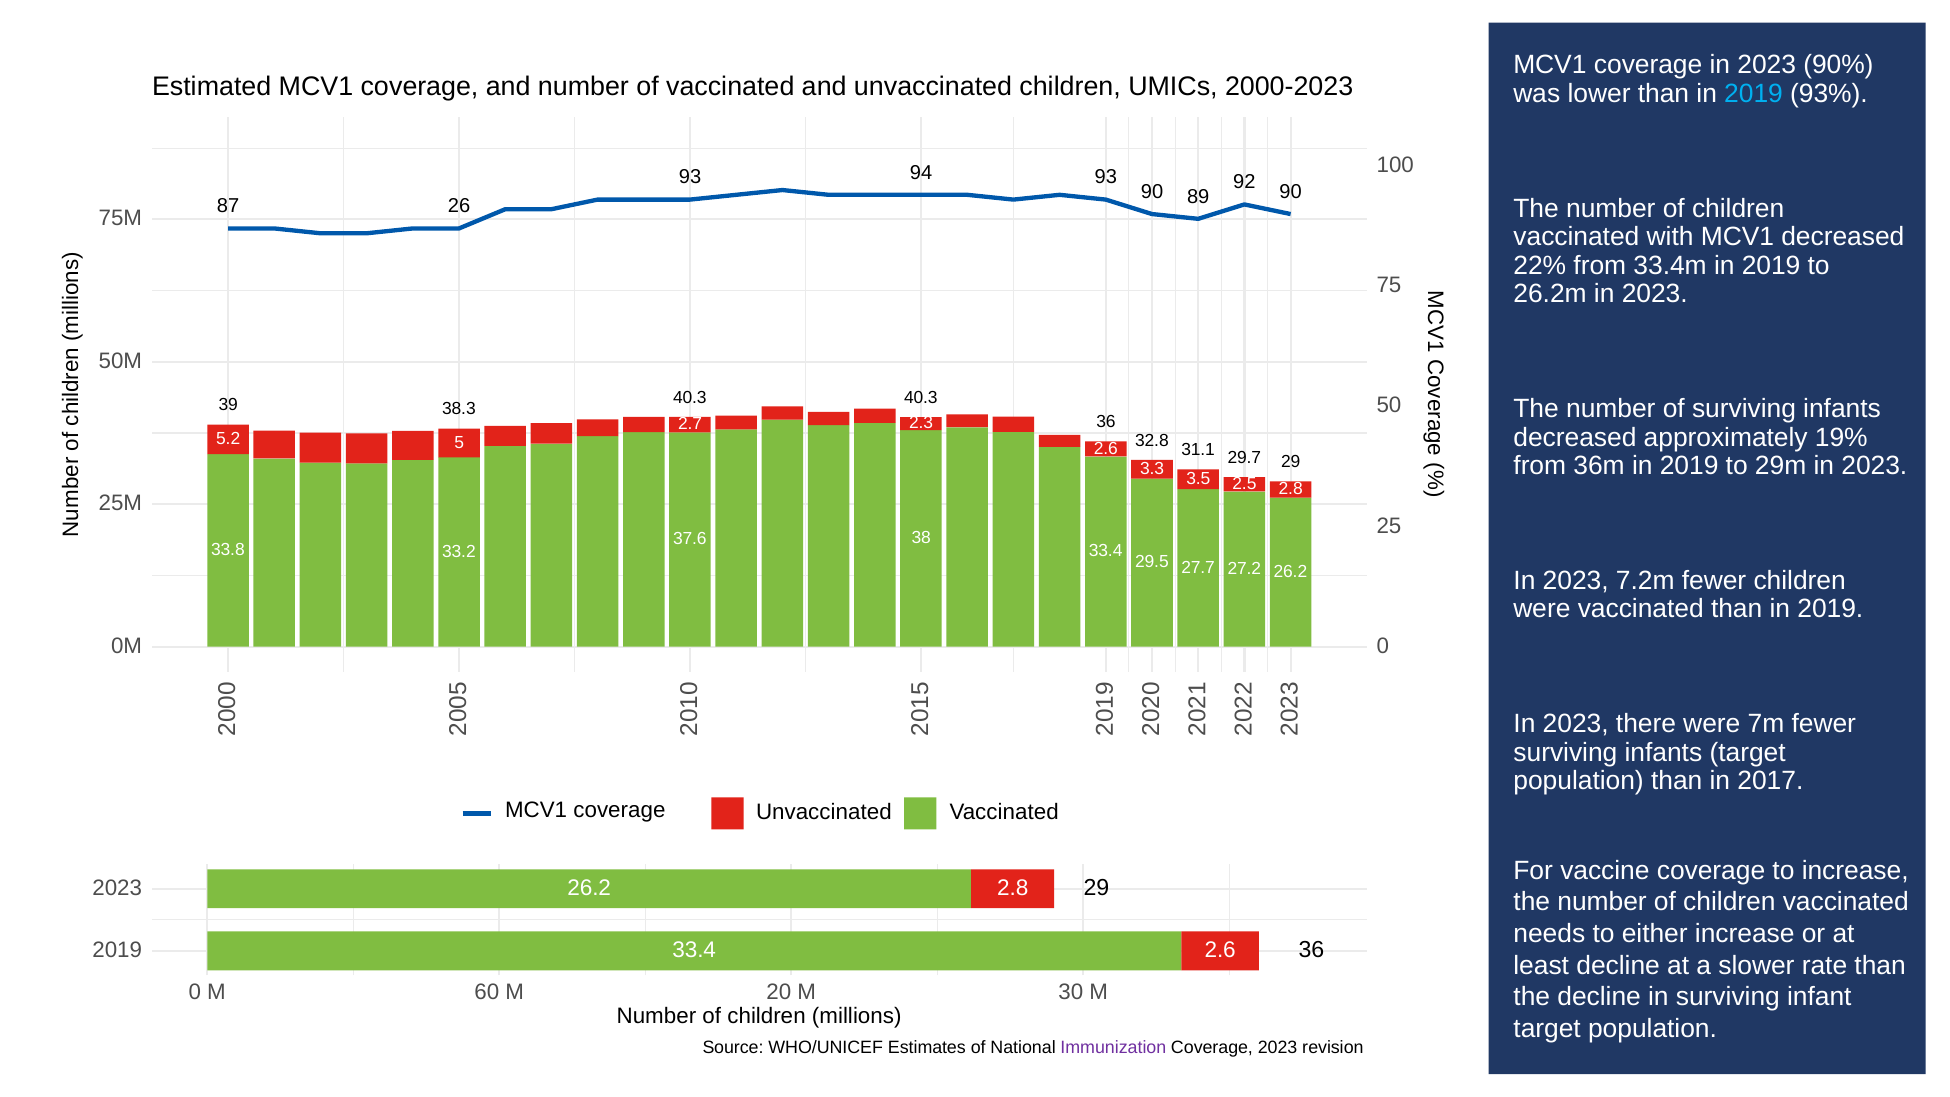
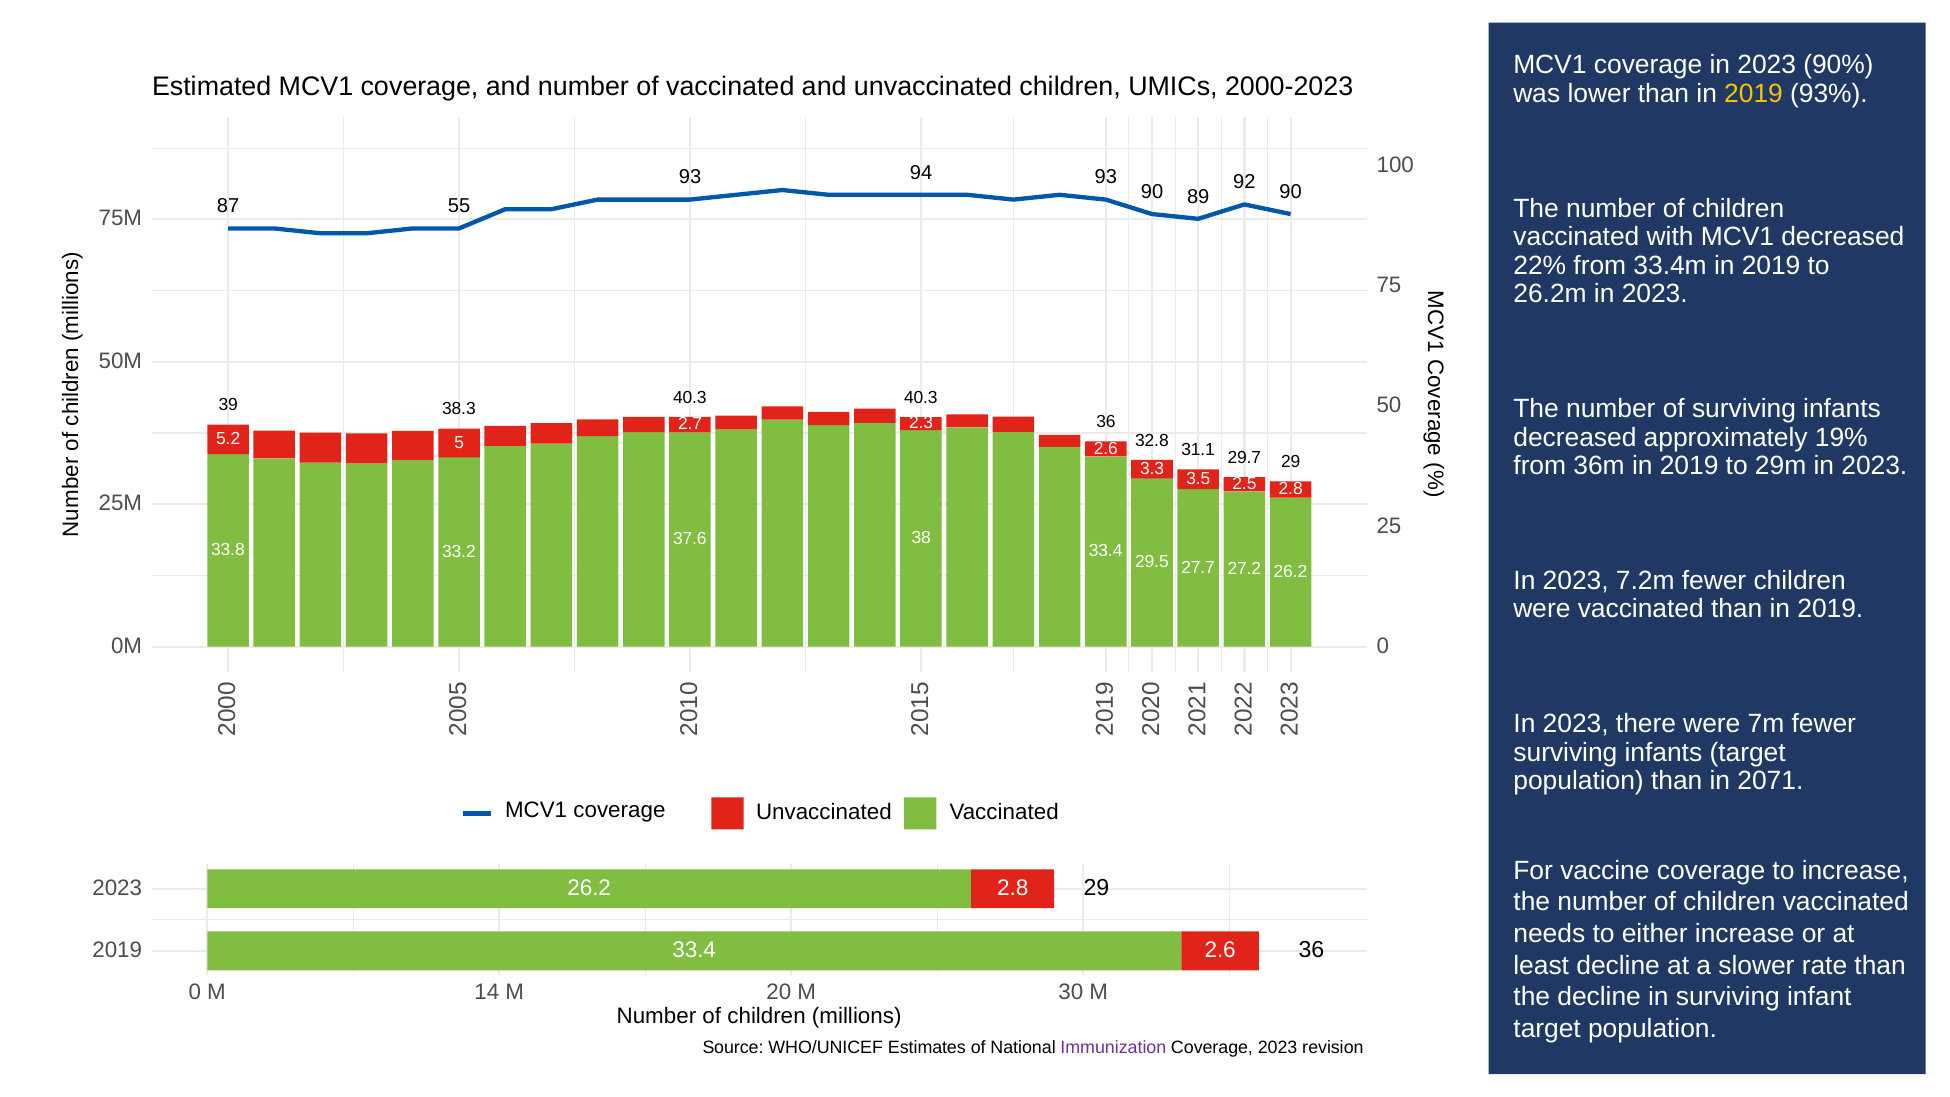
2019 colour: light blue -> yellow (1754, 94)
26: 26 -> 55 (459, 206)
2017: 2017 -> 2071 (1770, 781)
60: 60 -> 14 (487, 992)
